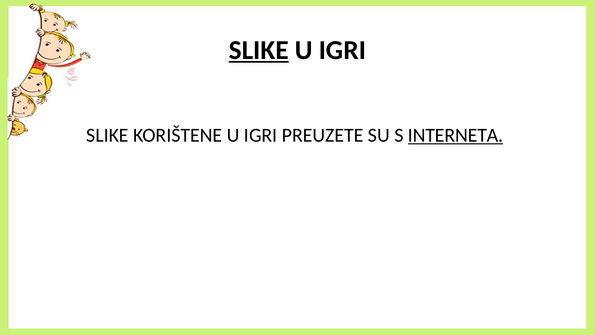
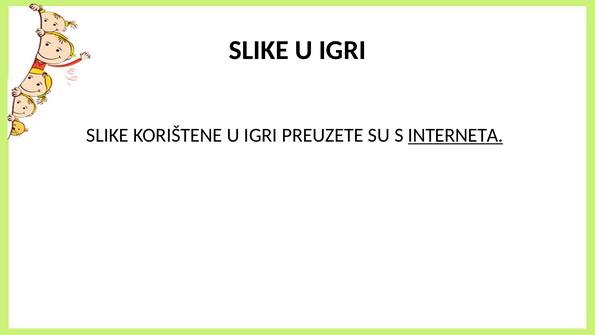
SLIKE underline: present -> none (259, 50)
